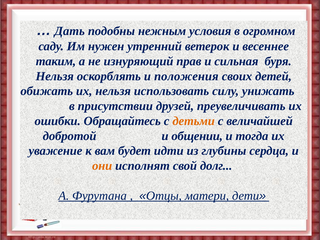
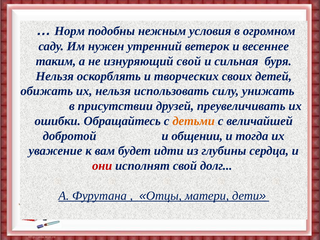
Дать: Дать -> Норм (70, 31)
изнуряющий прав: прав -> свой (189, 61)
положения: положения -> творческих (186, 76)
они colour: orange -> red (102, 166)
